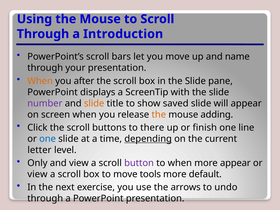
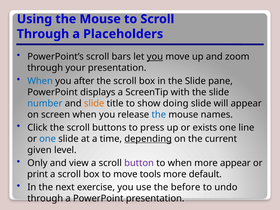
Introduction: Introduction -> Placeholders (123, 34)
you underline: none -> present (155, 57)
name: name -> zoom (237, 57)
When colour: orange -> blue (40, 81)
number colour: purple -> blue (45, 103)
saved: saved -> doing (176, 103)
the colour: orange -> blue (159, 115)
adding: adding -> names (217, 115)
there: there -> press (152, 128)
finish: finish -> exists (205, 128)
letter: letter -> given (39, 150)
view: view -> print (38, 174)
arrows: arrows -> before (186, 187)
